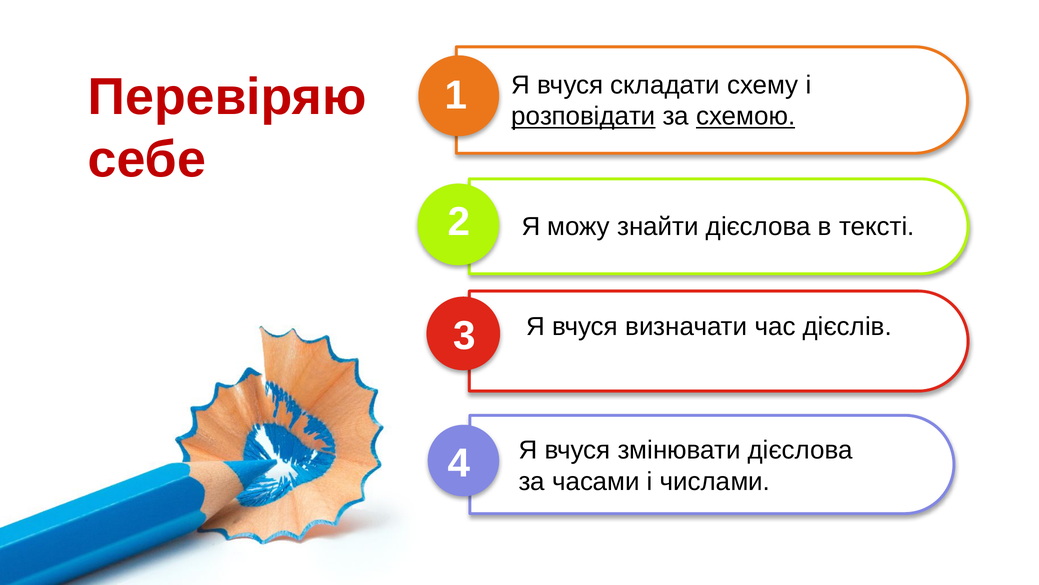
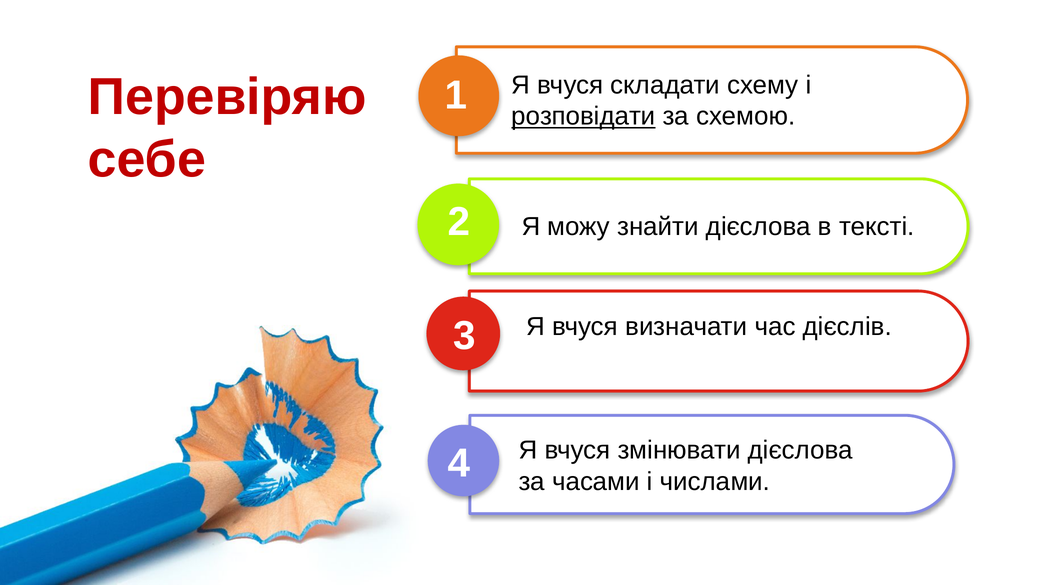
схемою underline: present -> none (746, 116)
